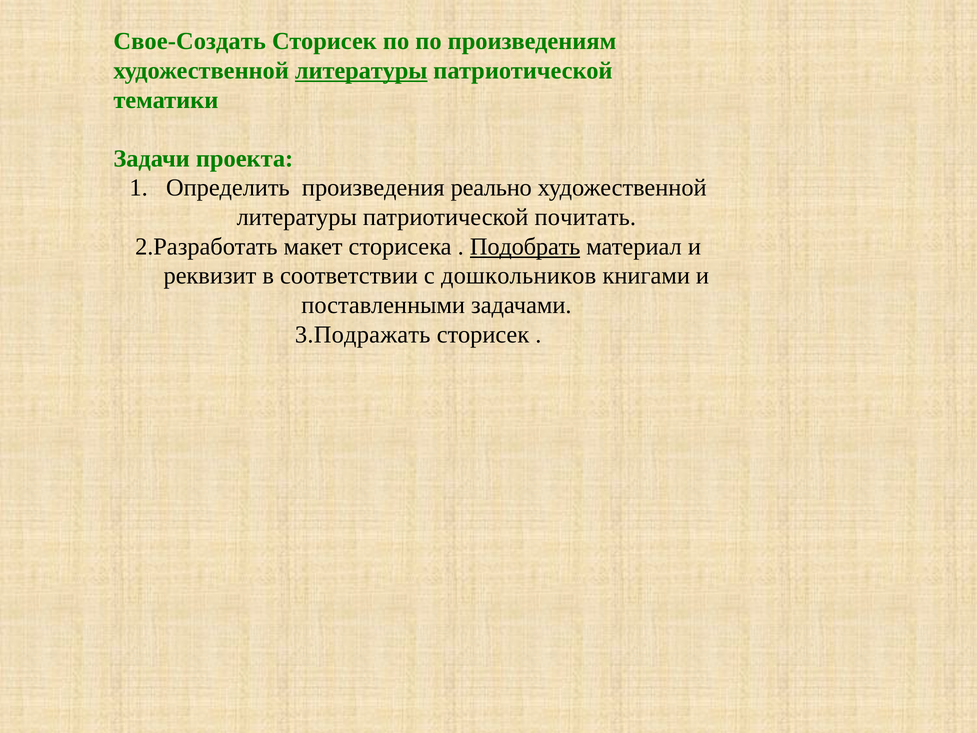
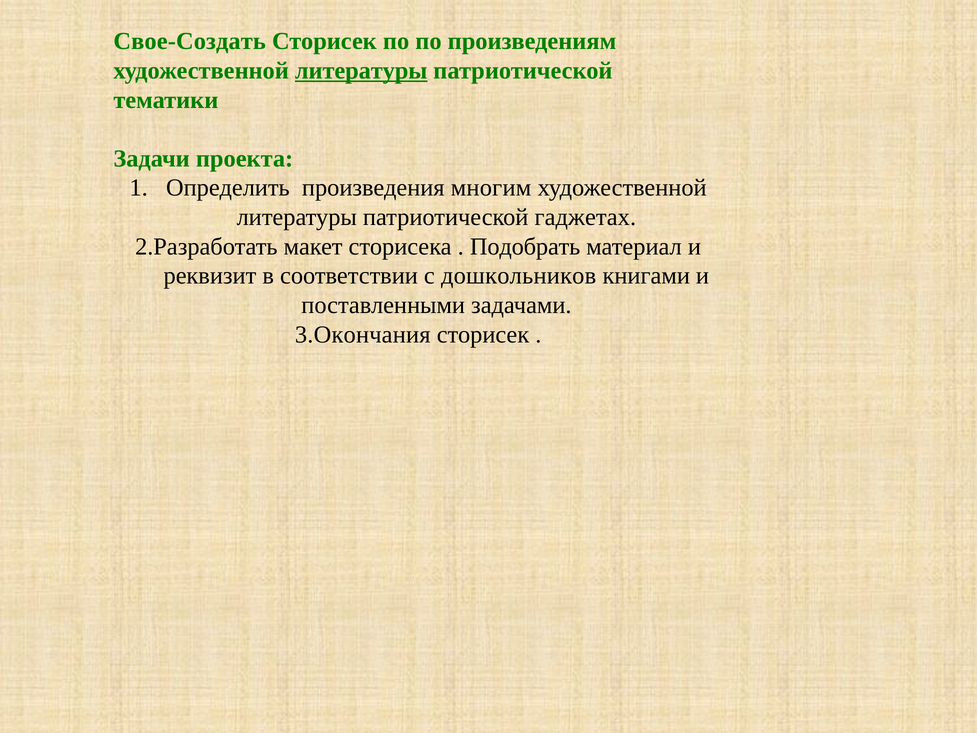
реально: реально -> многим (491, 188)
почитать: почитать -> гаджетах (585, 217)
Подобрать underline: present -> none (525, 246)
3.Подражать: 3.Подражать -> 3.Окончания (363, 334)
